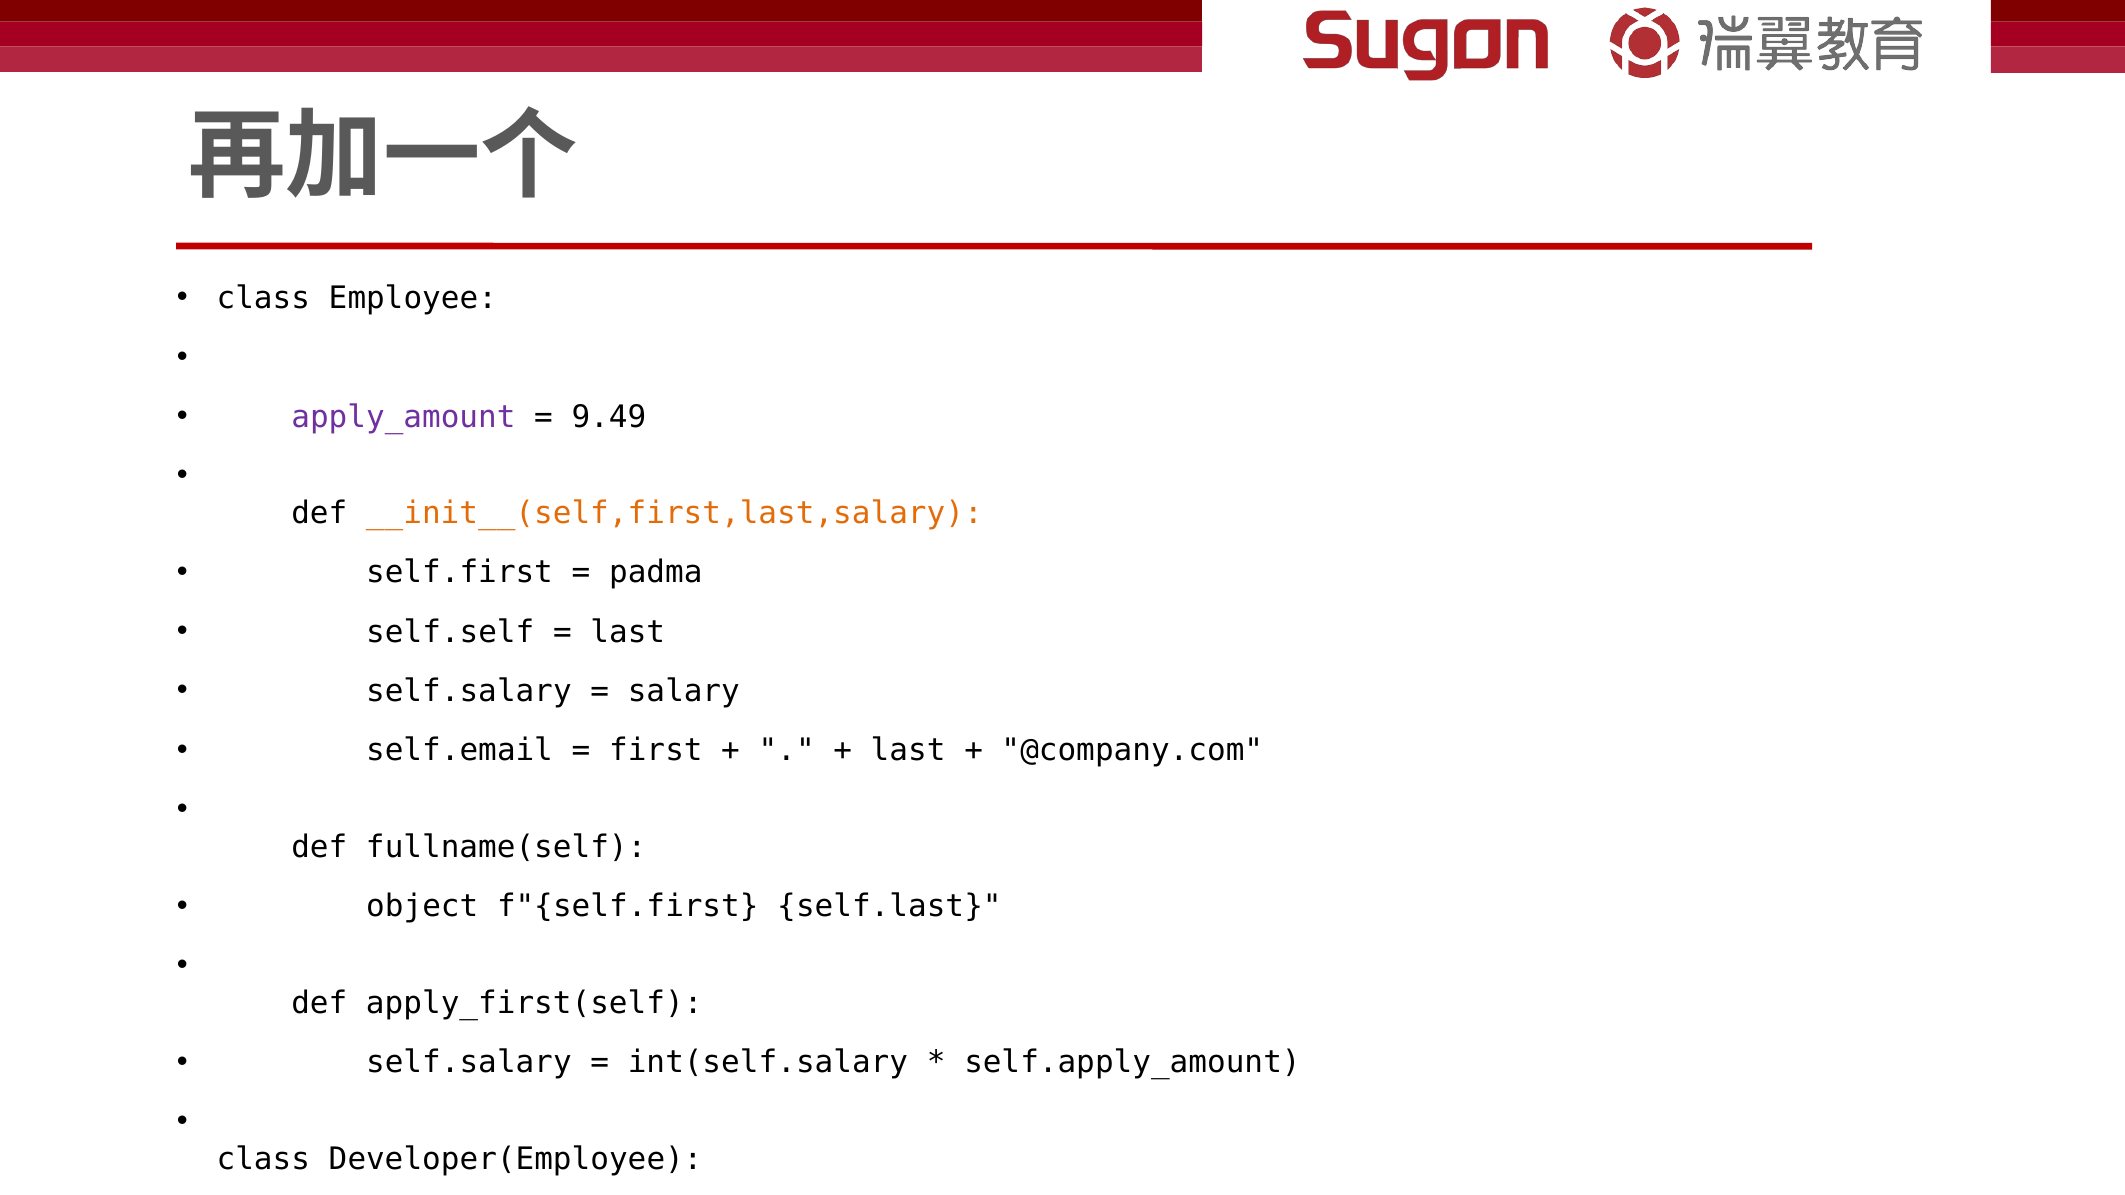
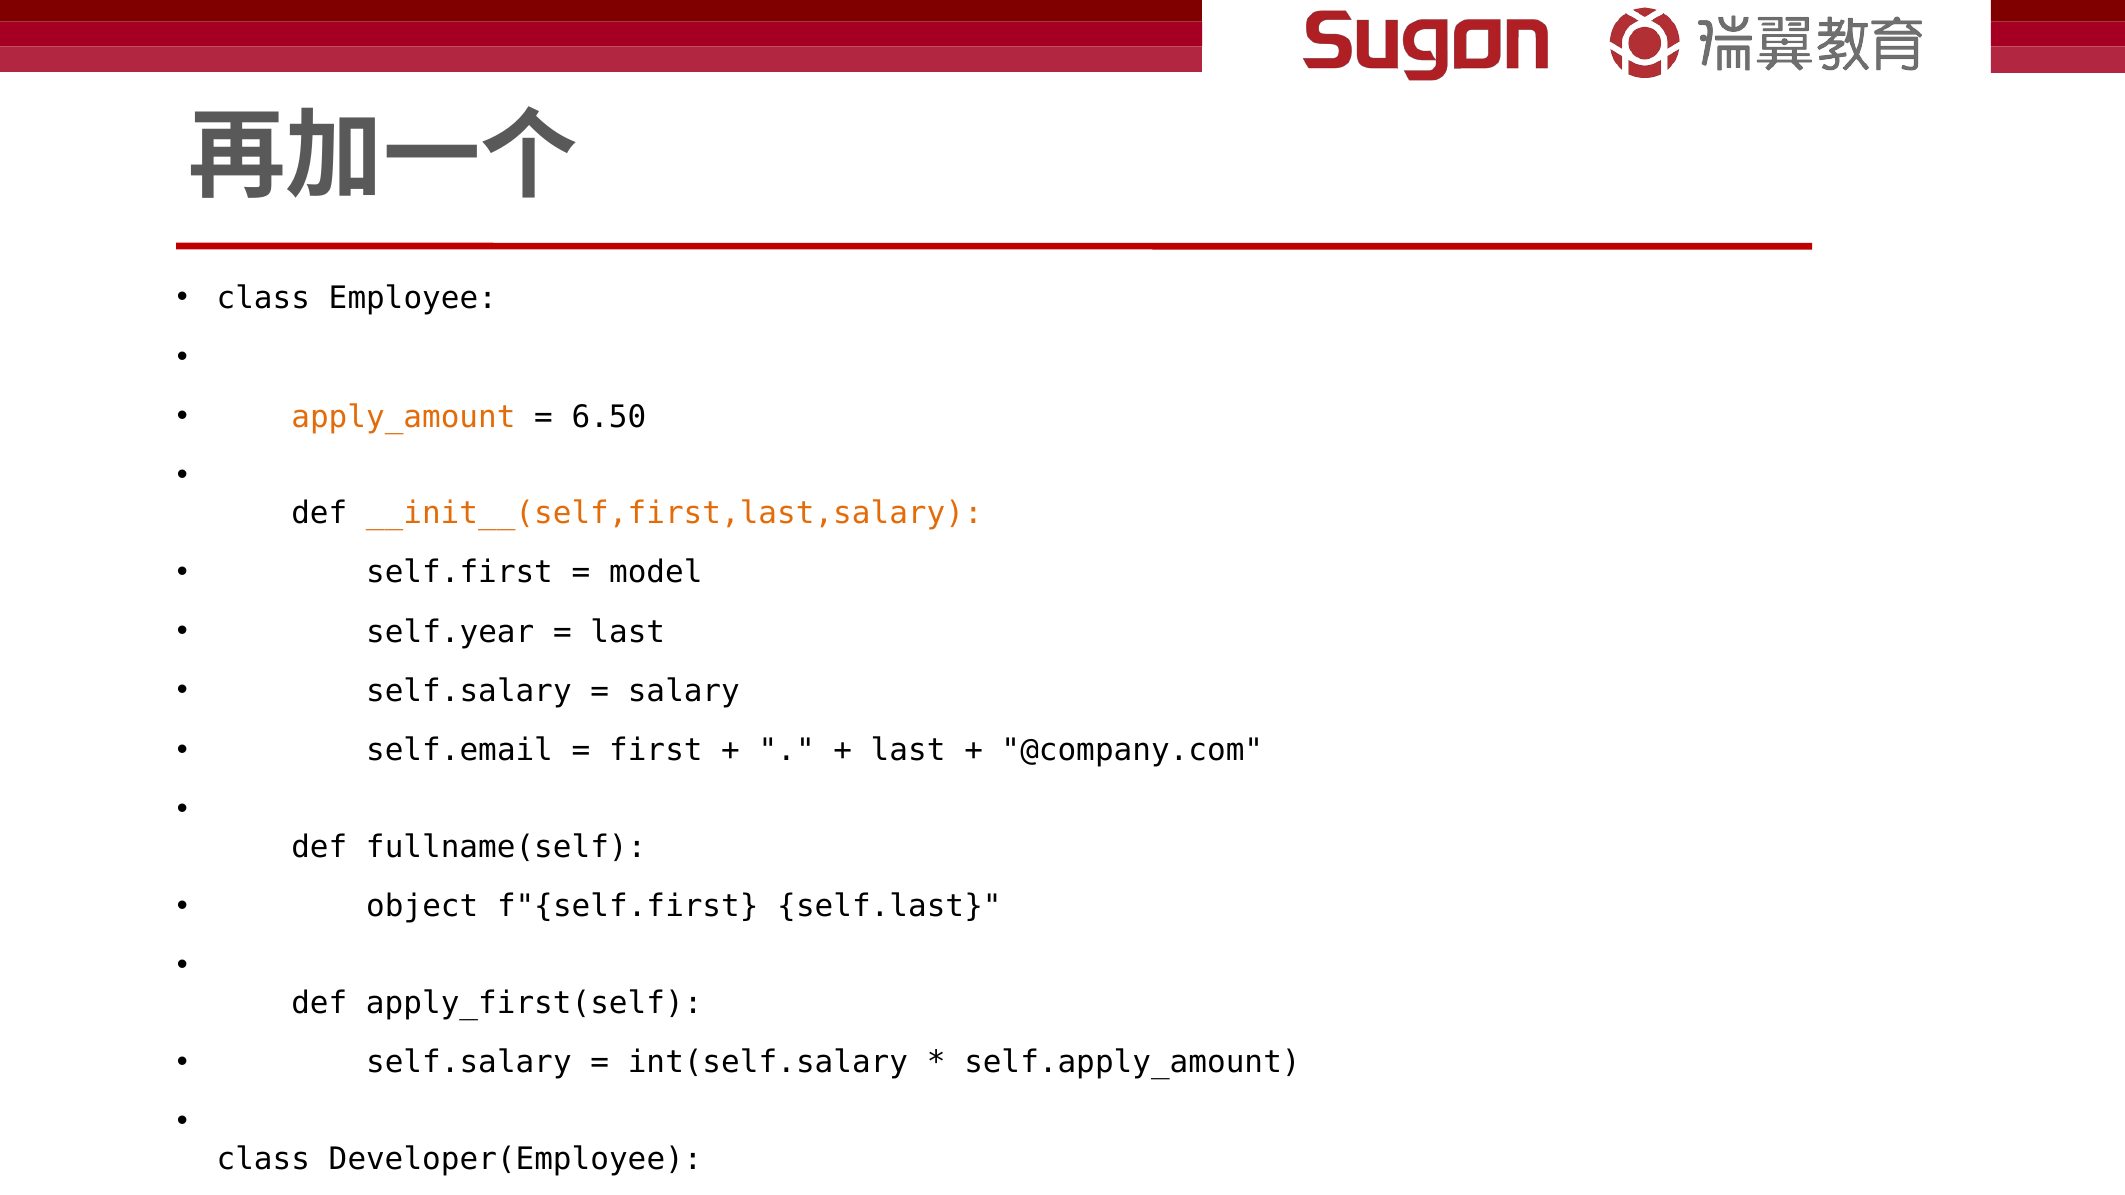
apply_amount colour: purple -> orange (403, 417)
9.49: 9.49 -> 6.50 (609, 417)
padma: padma -> model (656, 573)
self.self: self.self -> self.year (450, 632)
